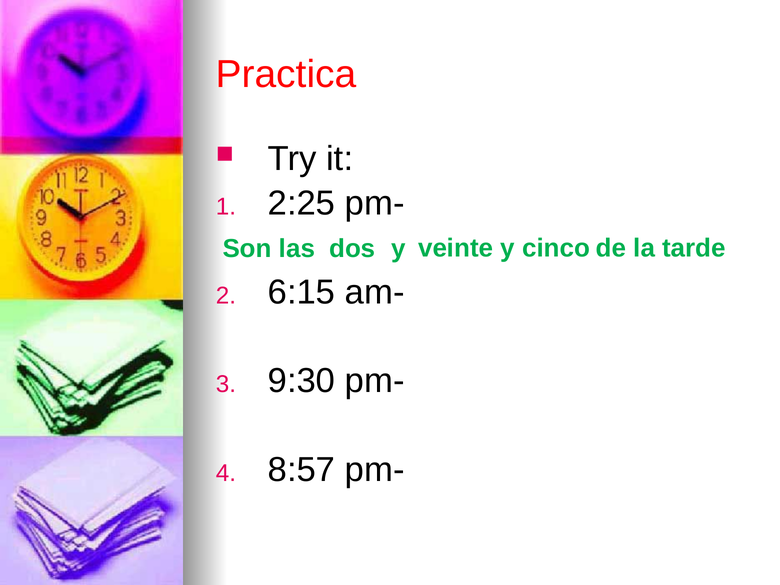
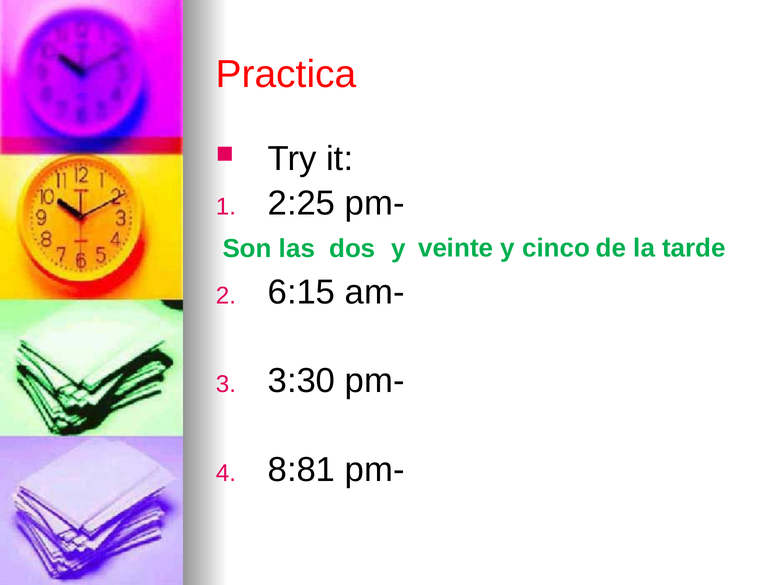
9:30: 9:30 -> 3:30 (302, 381)
8:57: 8:57 -> 8:81 (302, 470)
